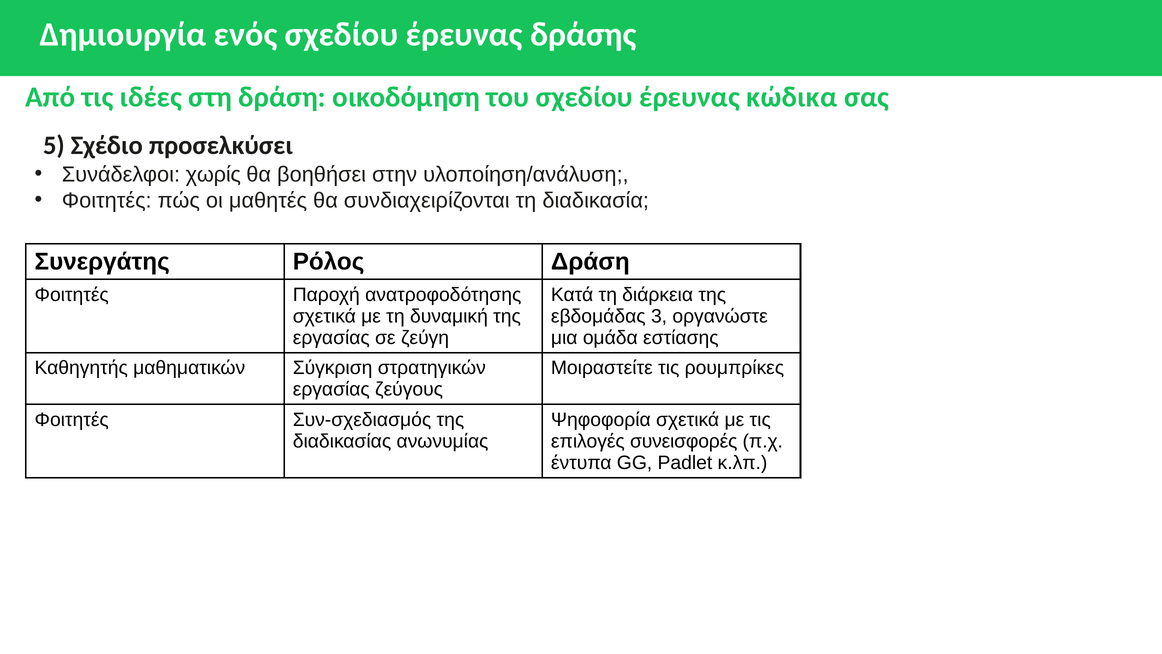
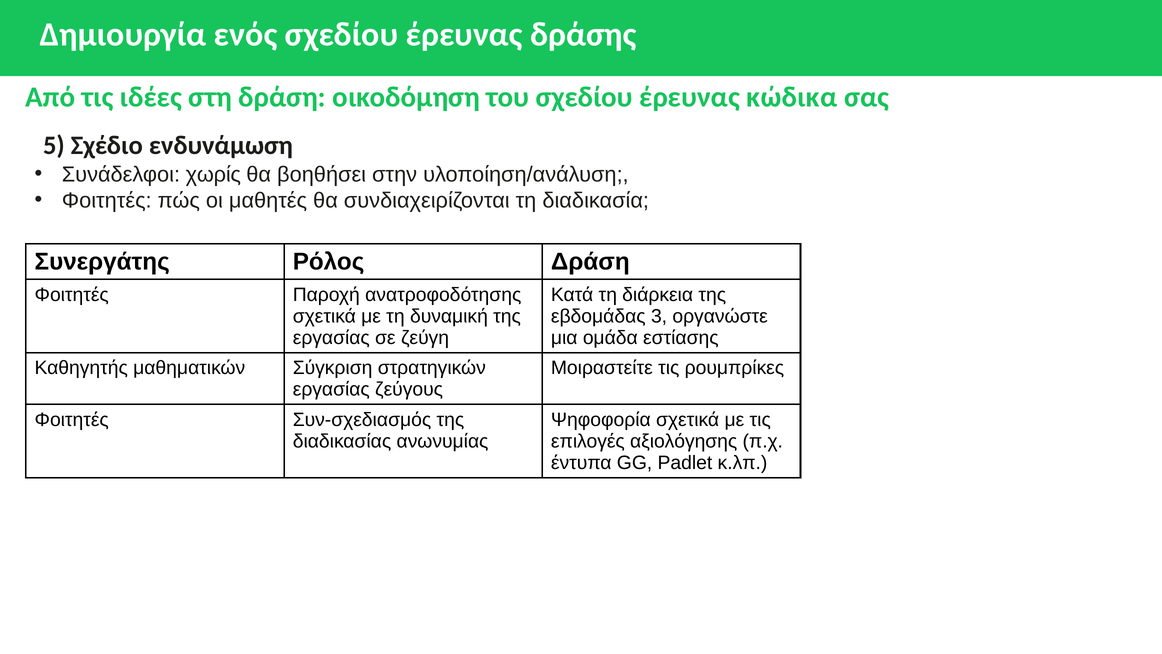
προσελκύσει: προσελκύσει -> ενδυνάμωση (221, 146)
συνεισφορές: συνεισφορές -> αξιολόγησης (684, 441)
